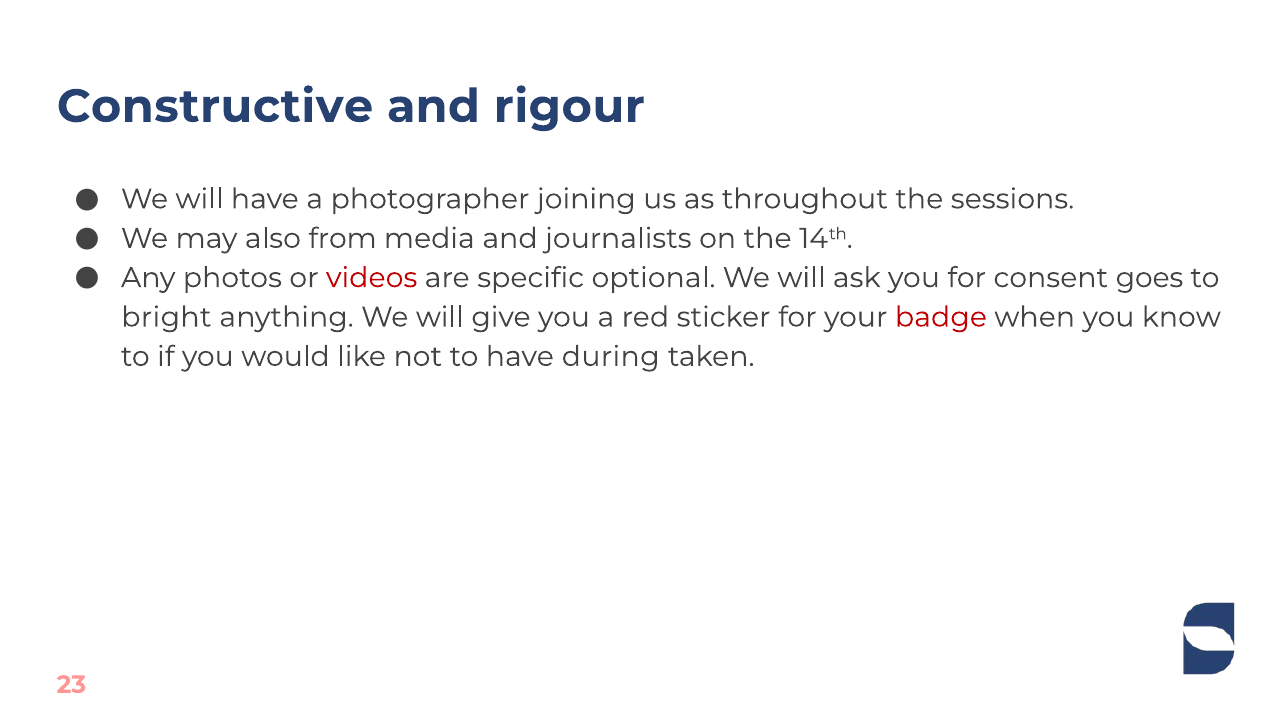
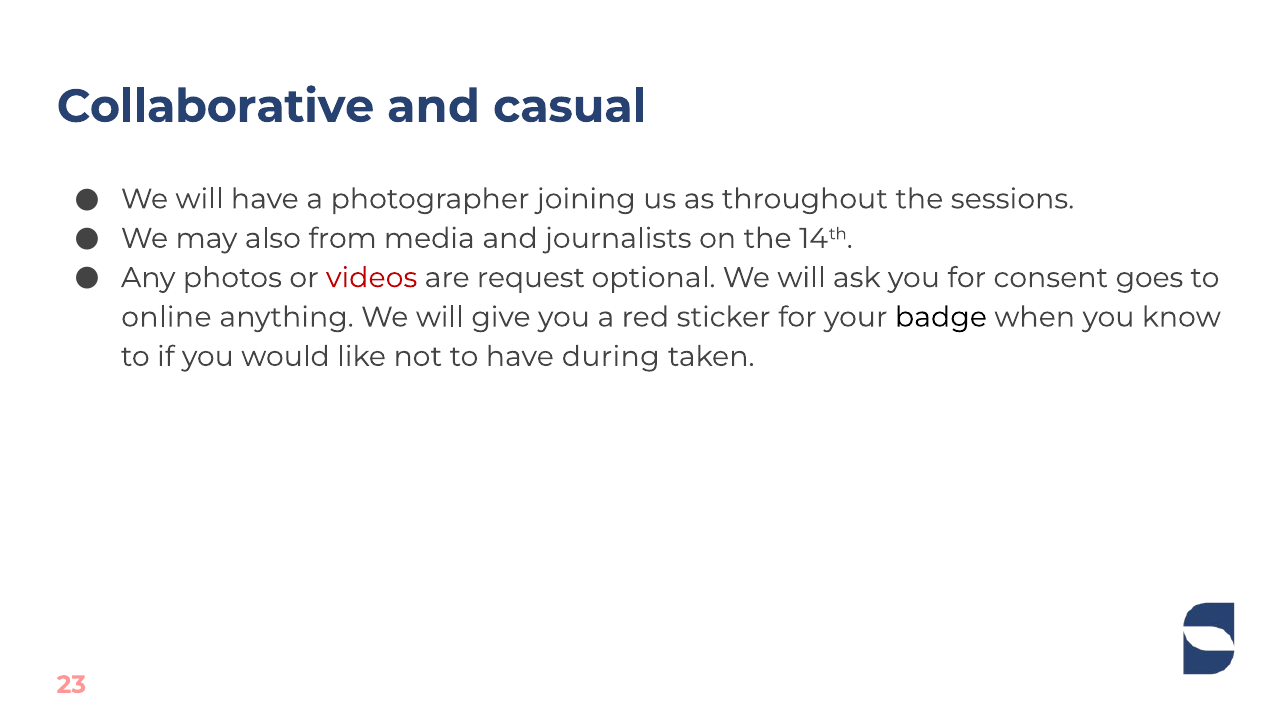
Constructive: Constructive -> Collaborative (215, 106)
rigour: rigour -> casual (570, 106)
specific: specific -> request (531, 278)
bright: bright -> online (166, 317)
badge colour: red -> black (941, 317)
